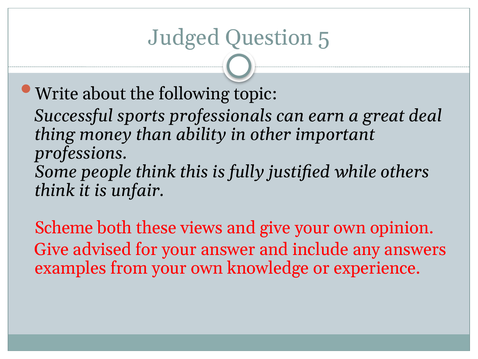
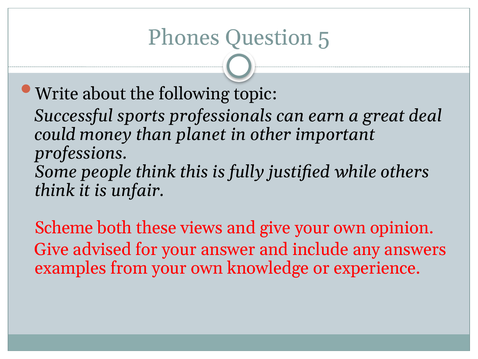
Judged: Judged -> Phones (184, 38)
thing: thing -> could (55, 134)
ability: ability -> planet (201, 134)
